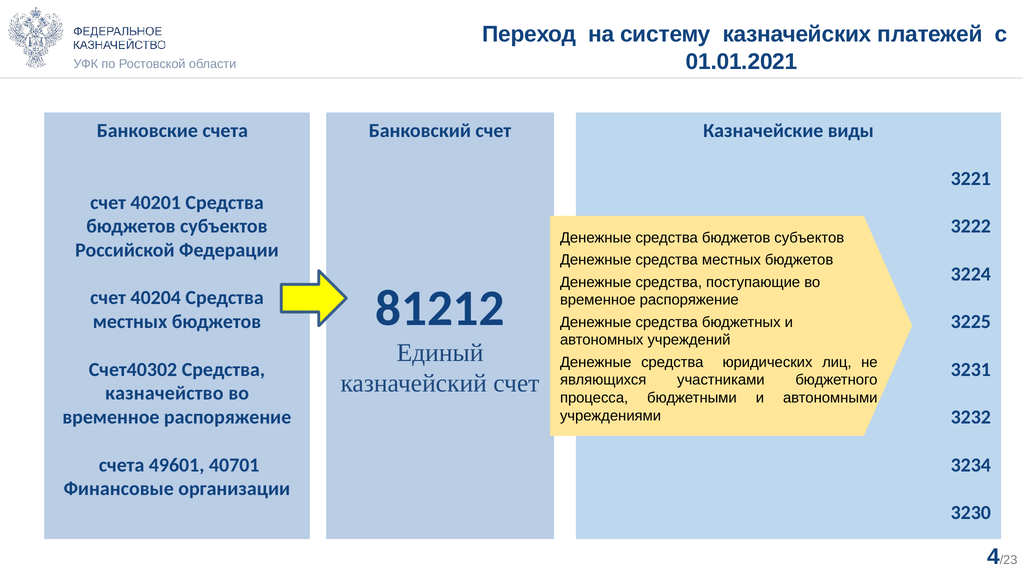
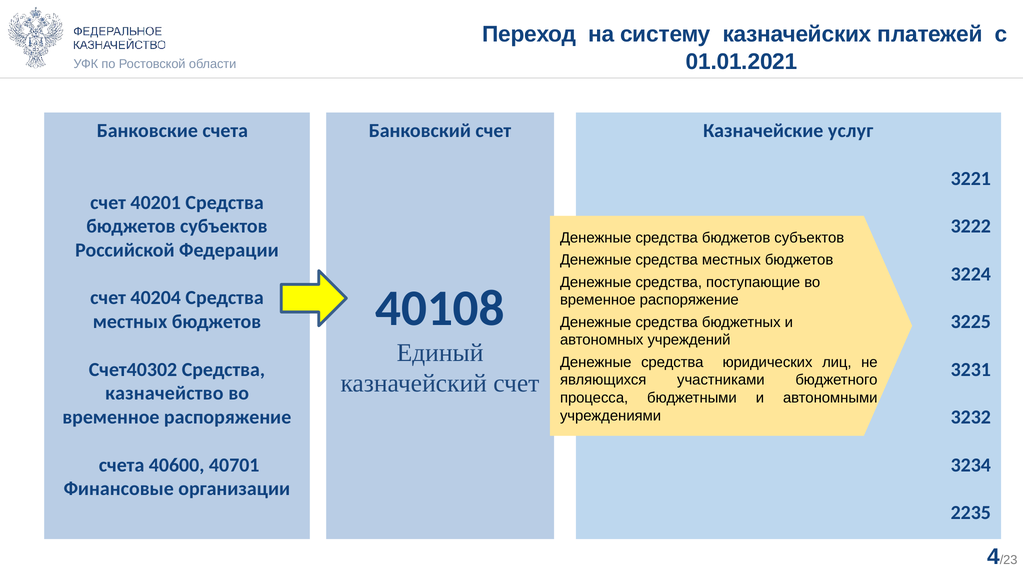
виды: виды -> услуг (851, 131)
81212: 81212 -> 40108 (440, 309)
49601: 49601 -> 40600 (177, 465)
3230: 3230 -> 2235 (971, 513)
